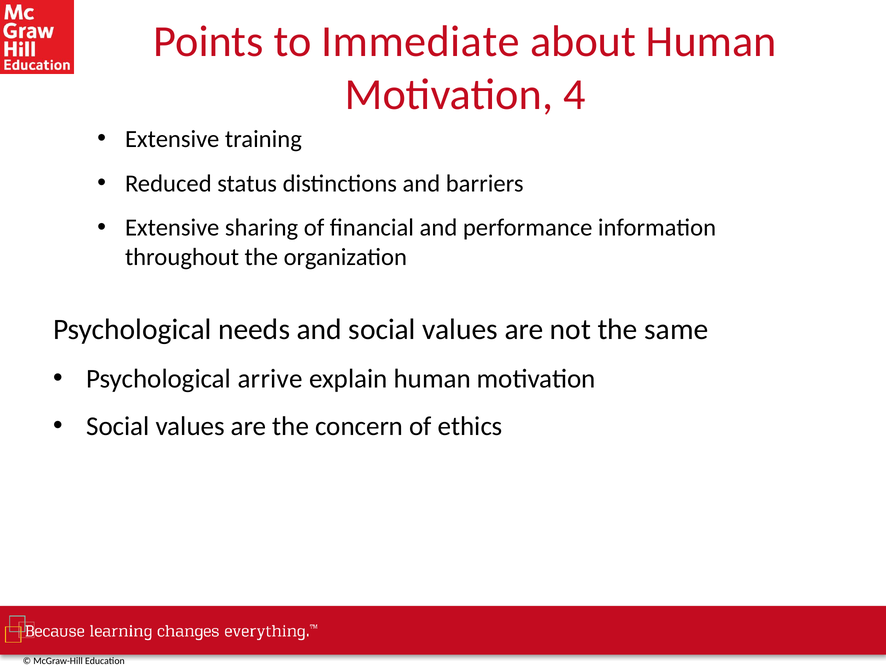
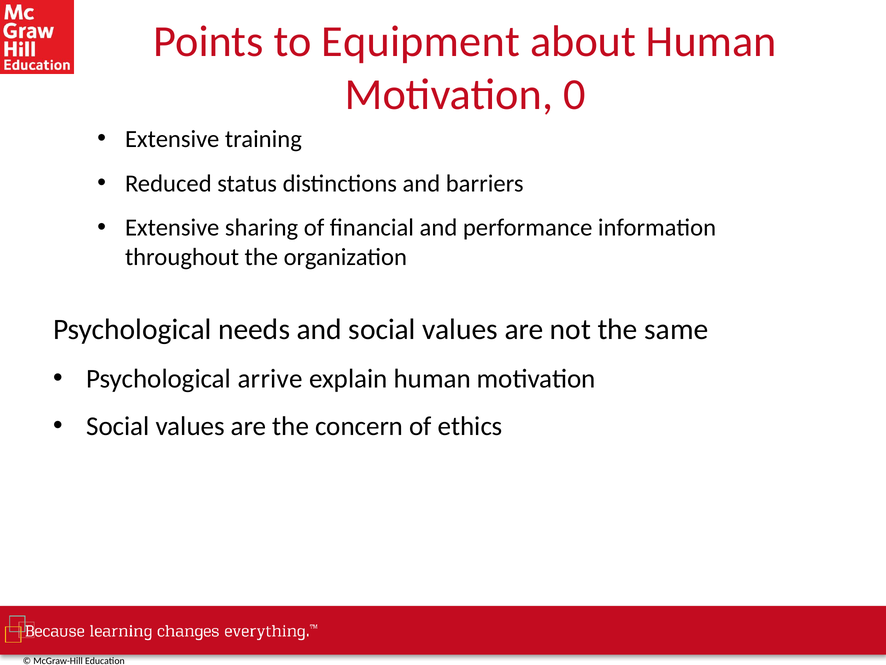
Immediate: Immediate -> Equipment (421, 41)
4: 4 -> 0 (574, 95)
